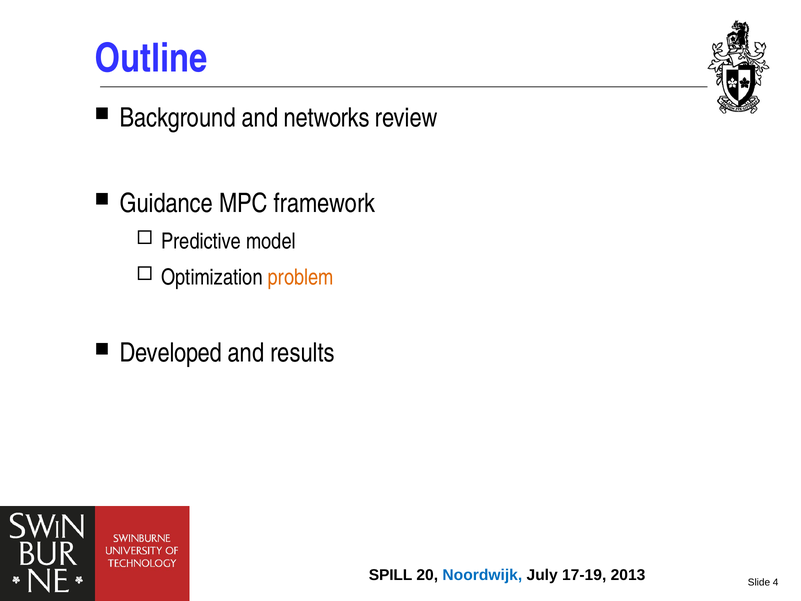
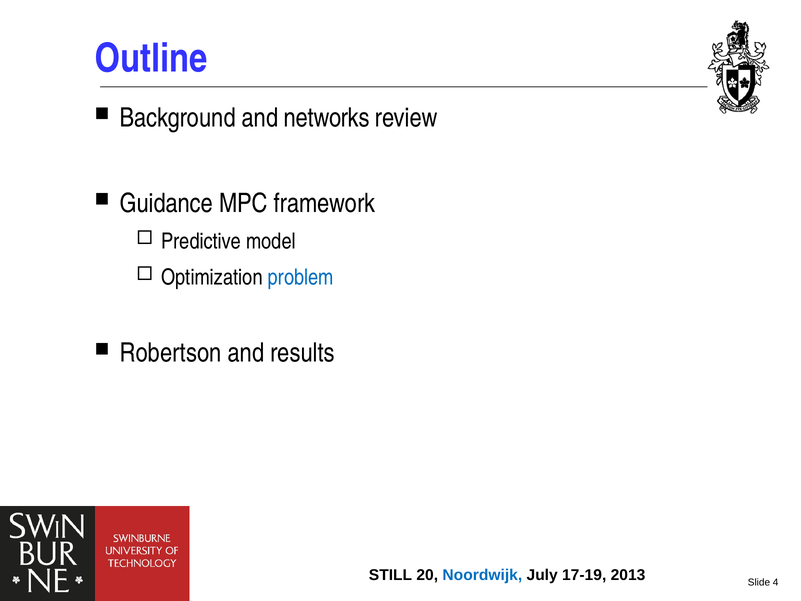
problem colour: orange -> blue (301, 277)
Developed: Developed -> Robertson (171, 353)
SPILL: SPILL -> STILL (390, 575)
